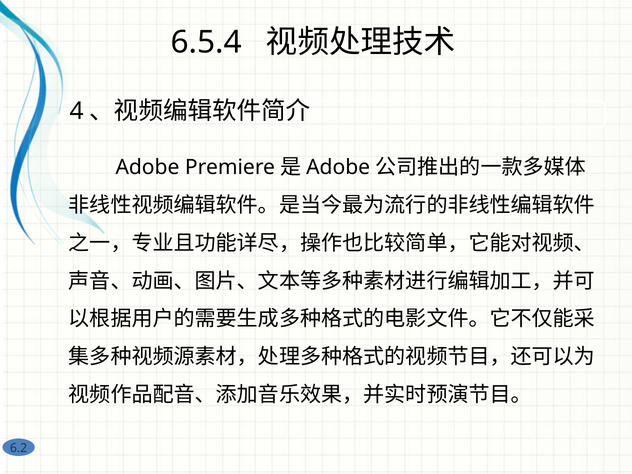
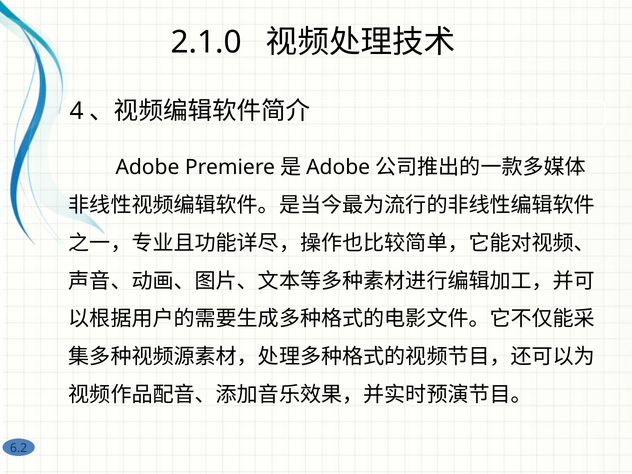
6.5.4: 6.5.4 -> 2.1.0 (206, 42)
